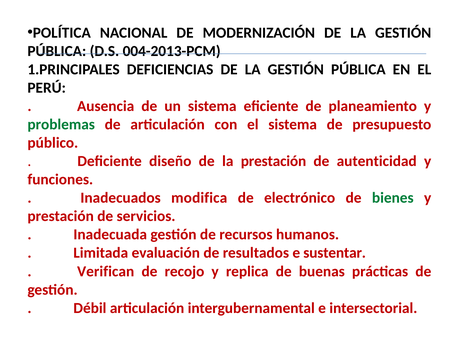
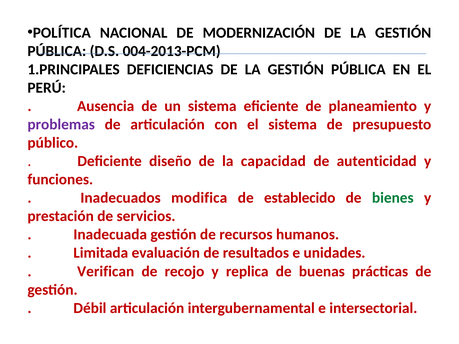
problemas colour: green -> purple (61, 125)
la prestación: prestación -> capacidad (273, 161)
electrónico: electrónico -> establecido (300, 198)
sustentar: sustentar -> unidades (335, 253)
